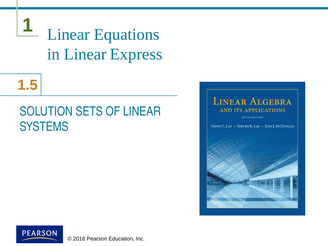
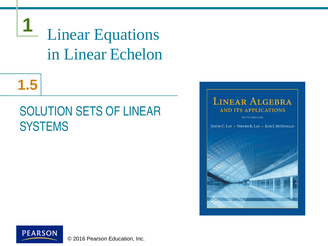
Express: Express -> Echelon (136, 54)
